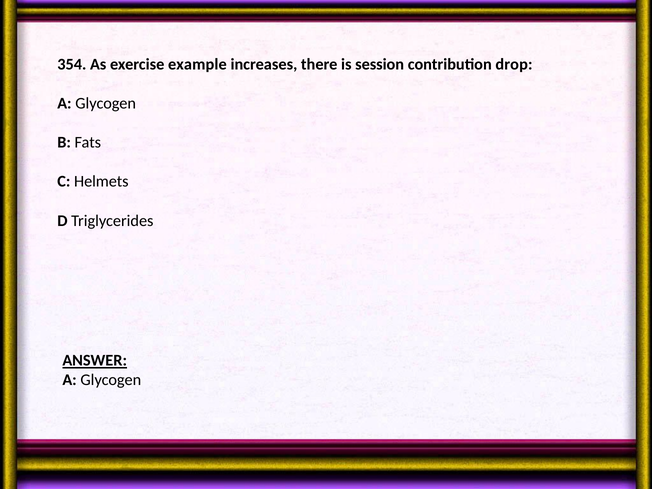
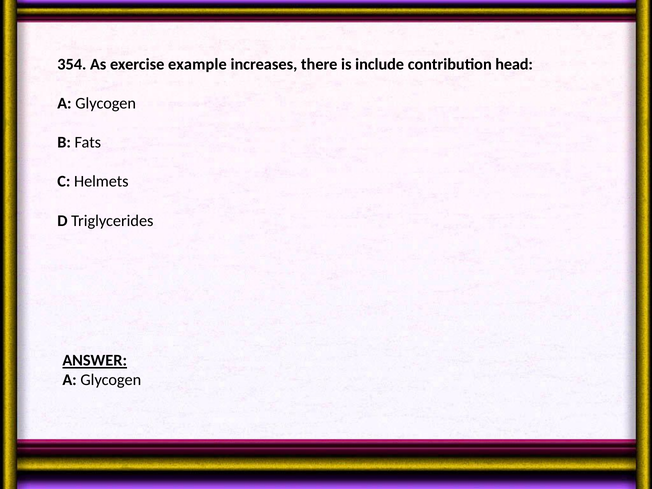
session: session -> include (380, 64)
drop: drop -> head (514, 64)
